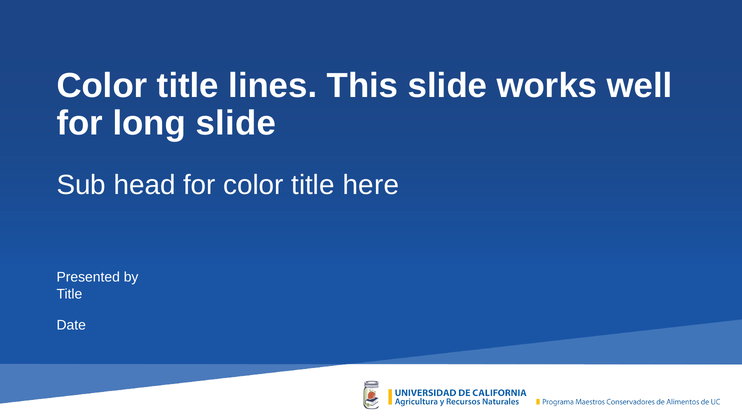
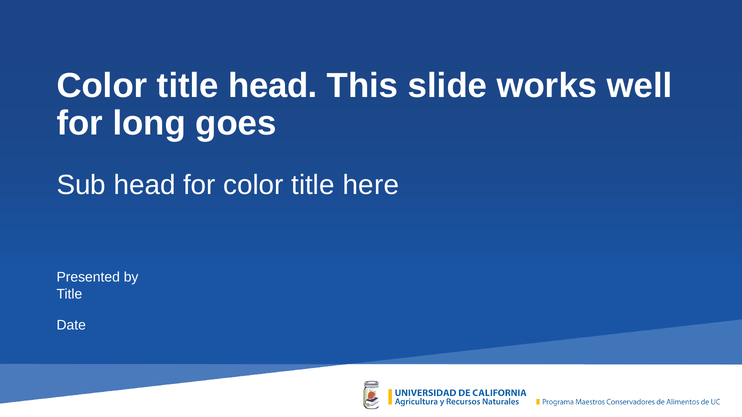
title lines: lines -> head (273, 86)
long slide: slide -> goes (236, 123)
